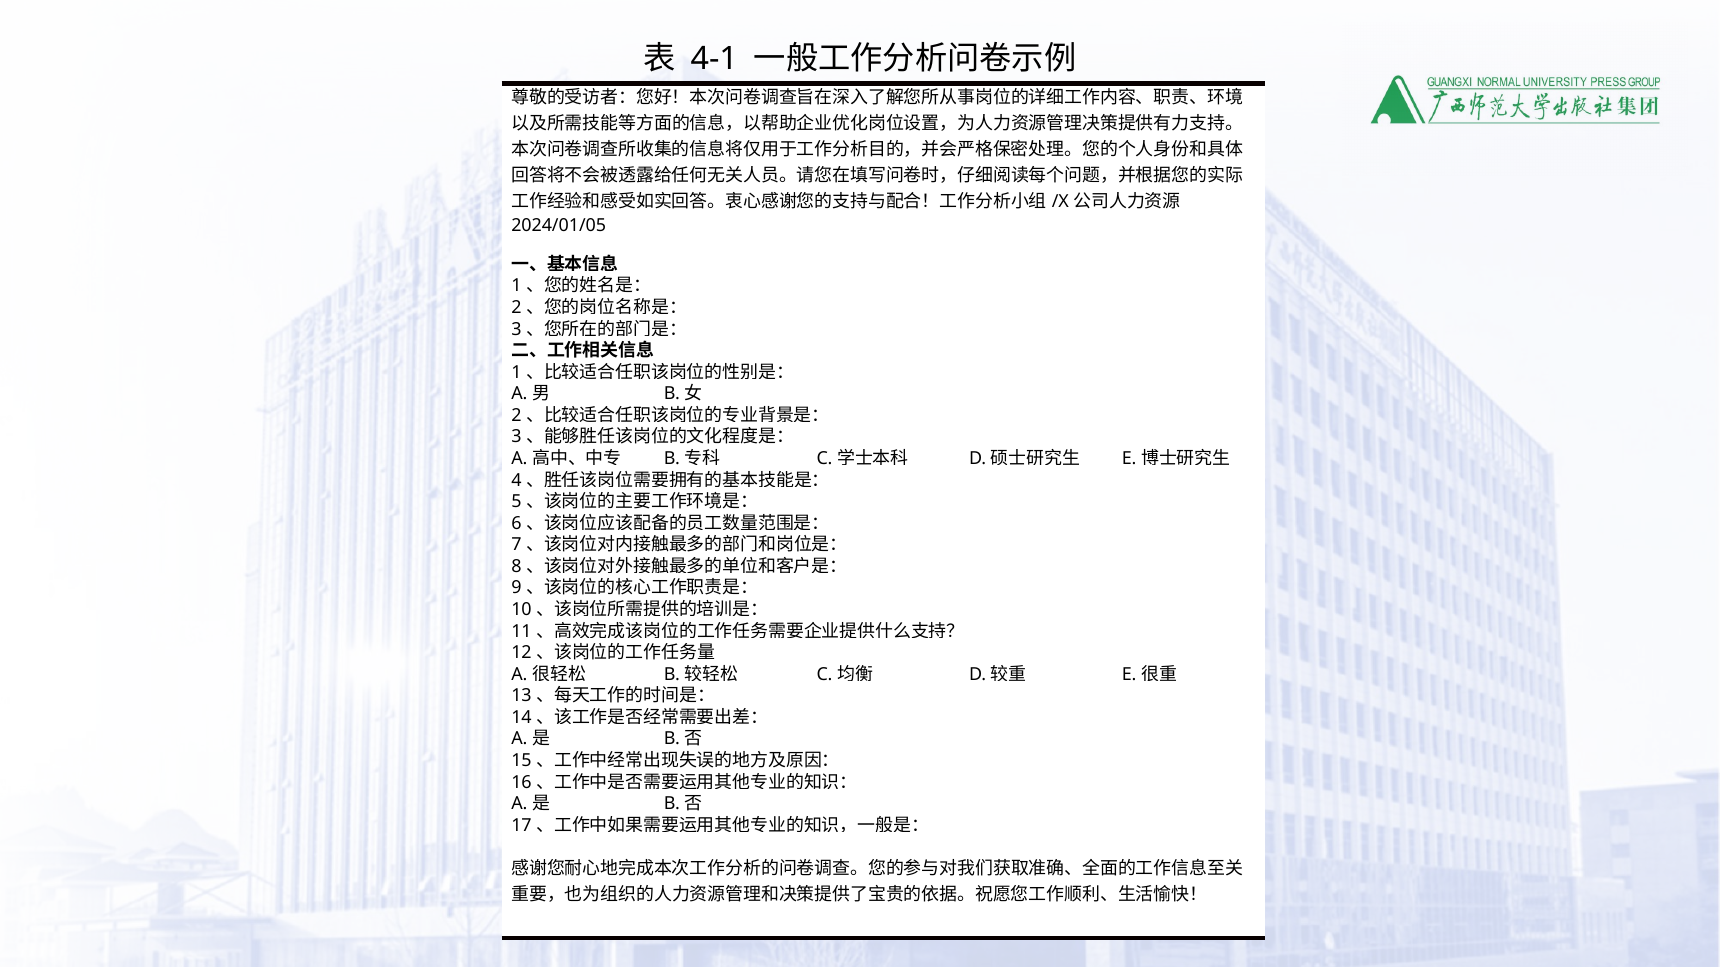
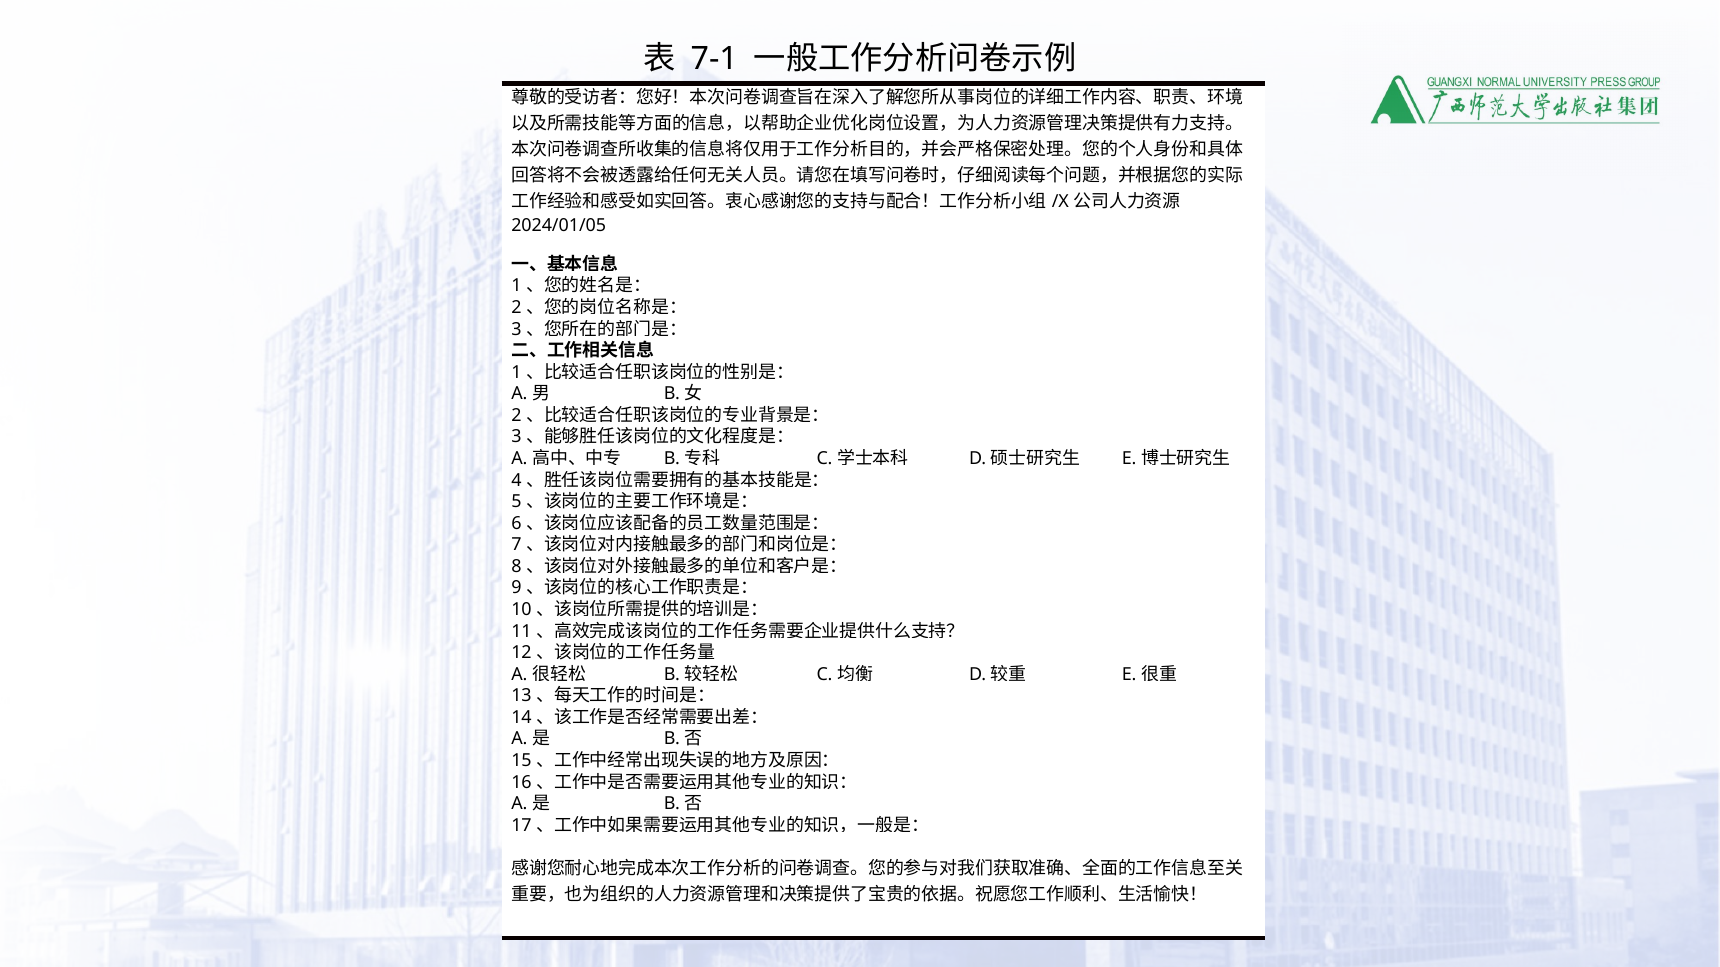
4-1: 4-1 -> 7-1 (714, 59)
